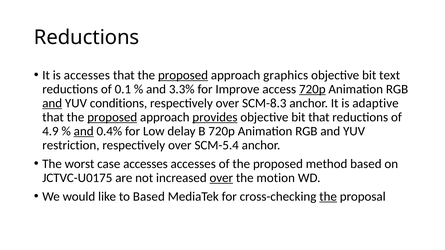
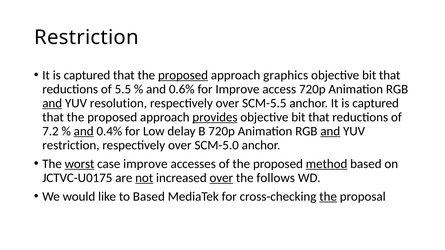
Reductions: Reductions -> Restriction (87, 37)
accesses: accesses -> captured (87, 75)
text: text -> that (390, 75)
0.1: 0.1 -> 5.5 (123, 89)
3.3%: 3.3% -> 0.6% (182, 89)
720p underline: present -> none (312, 89)
conditions: conditions -> resolution (118, 103)
SCM-8.3: SCM-8.3 -> SCM-5.5 (264, 103)
anchor It is adaptive: adaptive -> captured (376, 103)
proposed underline: present -> none (112, 117)
4.9: 4.9 -> 7.2 (50, 131)
and underline: none -> present (330, 131)
SCM-5.4: SCM-5.4 -> SCM-5.0 (217, 145)
worst underline: none -> present (80, 164)
case accesses: accesses -> improve (145, 164)
method underline: none -> present (327, 164)
not underline: none -> present (144, 178)
motion: motion -> follows (276, 178)
